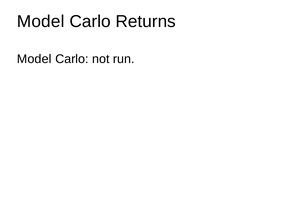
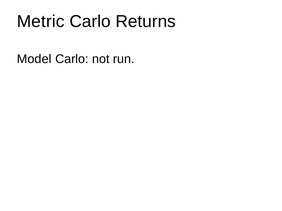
Model: Model -> Metric (41, 21)
